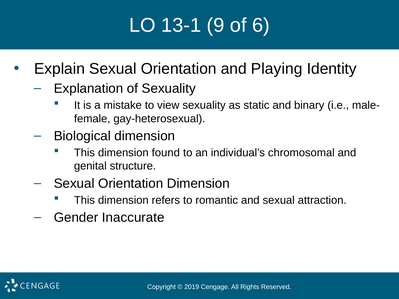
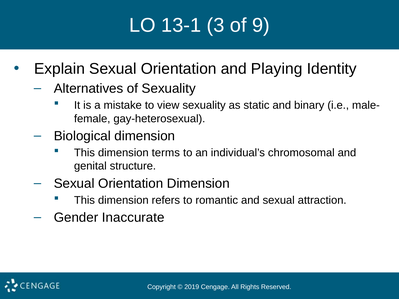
9: 9 -> 3 (216, 25)
6: 6 -> 9 (261, 25)
Explanation: Explanation -> Alternatives (89, 89)
found: found -> terms (166, 153)
